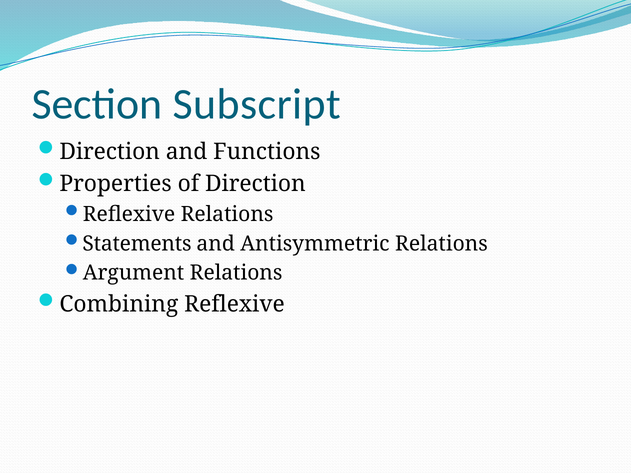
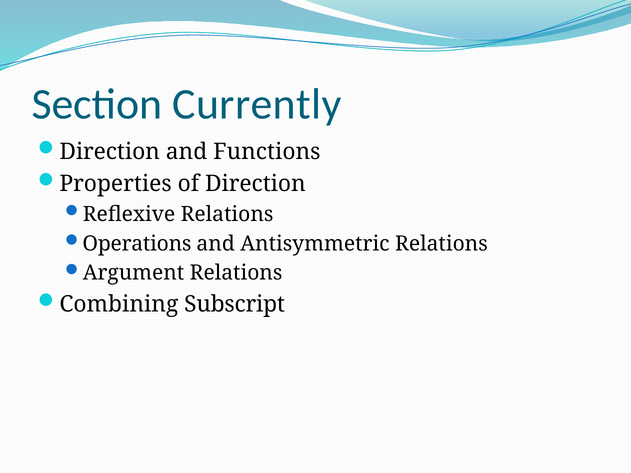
Subscript: Subscript -> Currently (257, 104)
Statements: Statements -> Operations (137, 244)
Combining Reflexive: Reflexive -> Subscript (235, 304)
